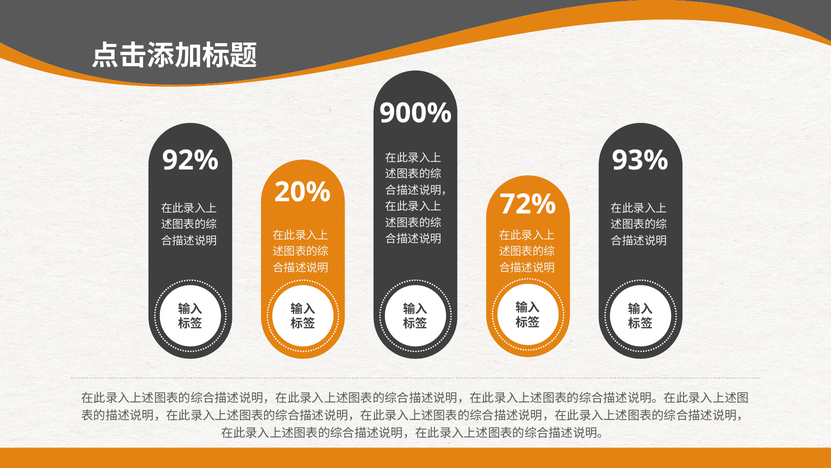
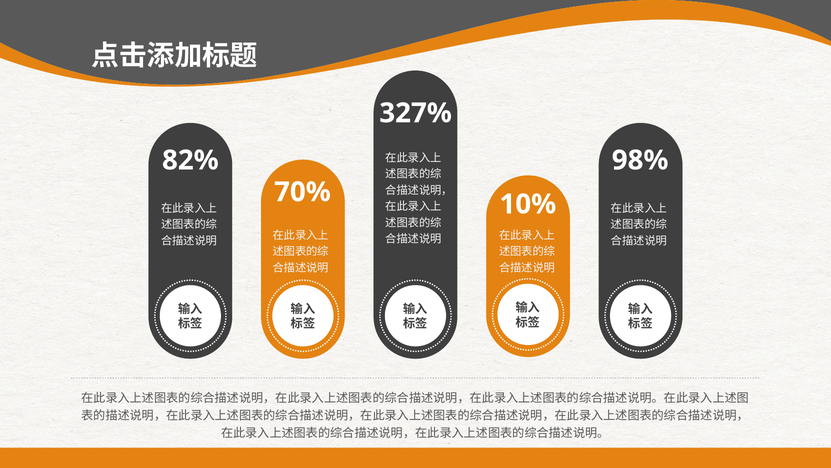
900%: 900% -> 327% (416, 113)
92%: 92% -> 82% (190, 160)
93%: 93% -> 98% (640, 160)
20%: 20% -> 70% (302, 192)
72%: 72% -> 10% (528, 204)
